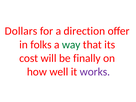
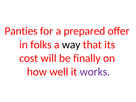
Dollars: Dollars -> Panties (21, 31)
direction: direction -> prepared (84, 31)
way colour: green -> black (71, 45)
